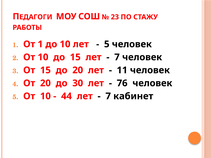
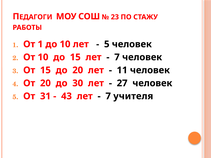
76: 76 -> 27 (122, 83)
5 От 10: 10 -> 31 (45, 96)
44: 44 -> 43 (66, 96)
кабинет: кабинет -> учителя (133, 96)
